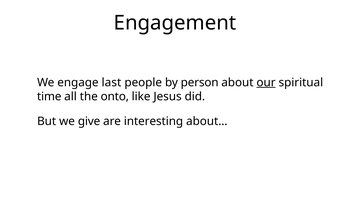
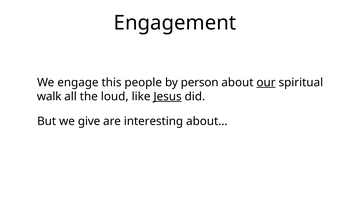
last: last -> this (112, 82)
time: time -> walk (49, 96)
onto: onto -> loud (115, 96)
Jesus underline: none -> present (168, 96)
